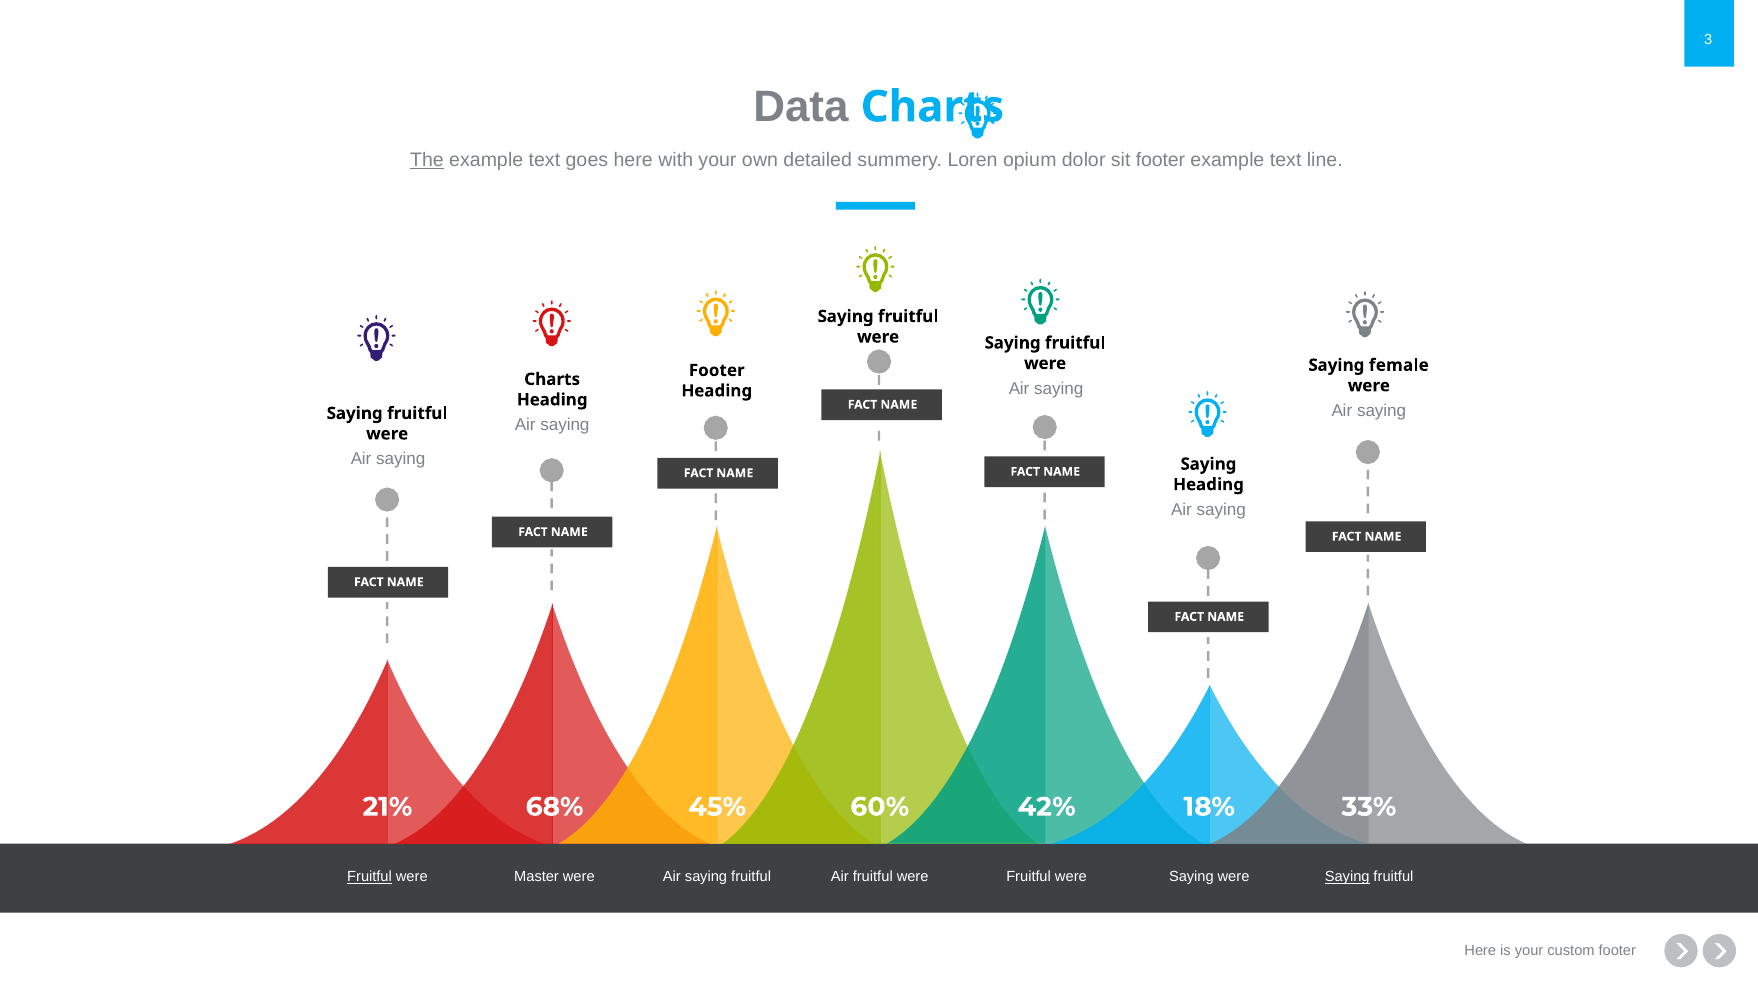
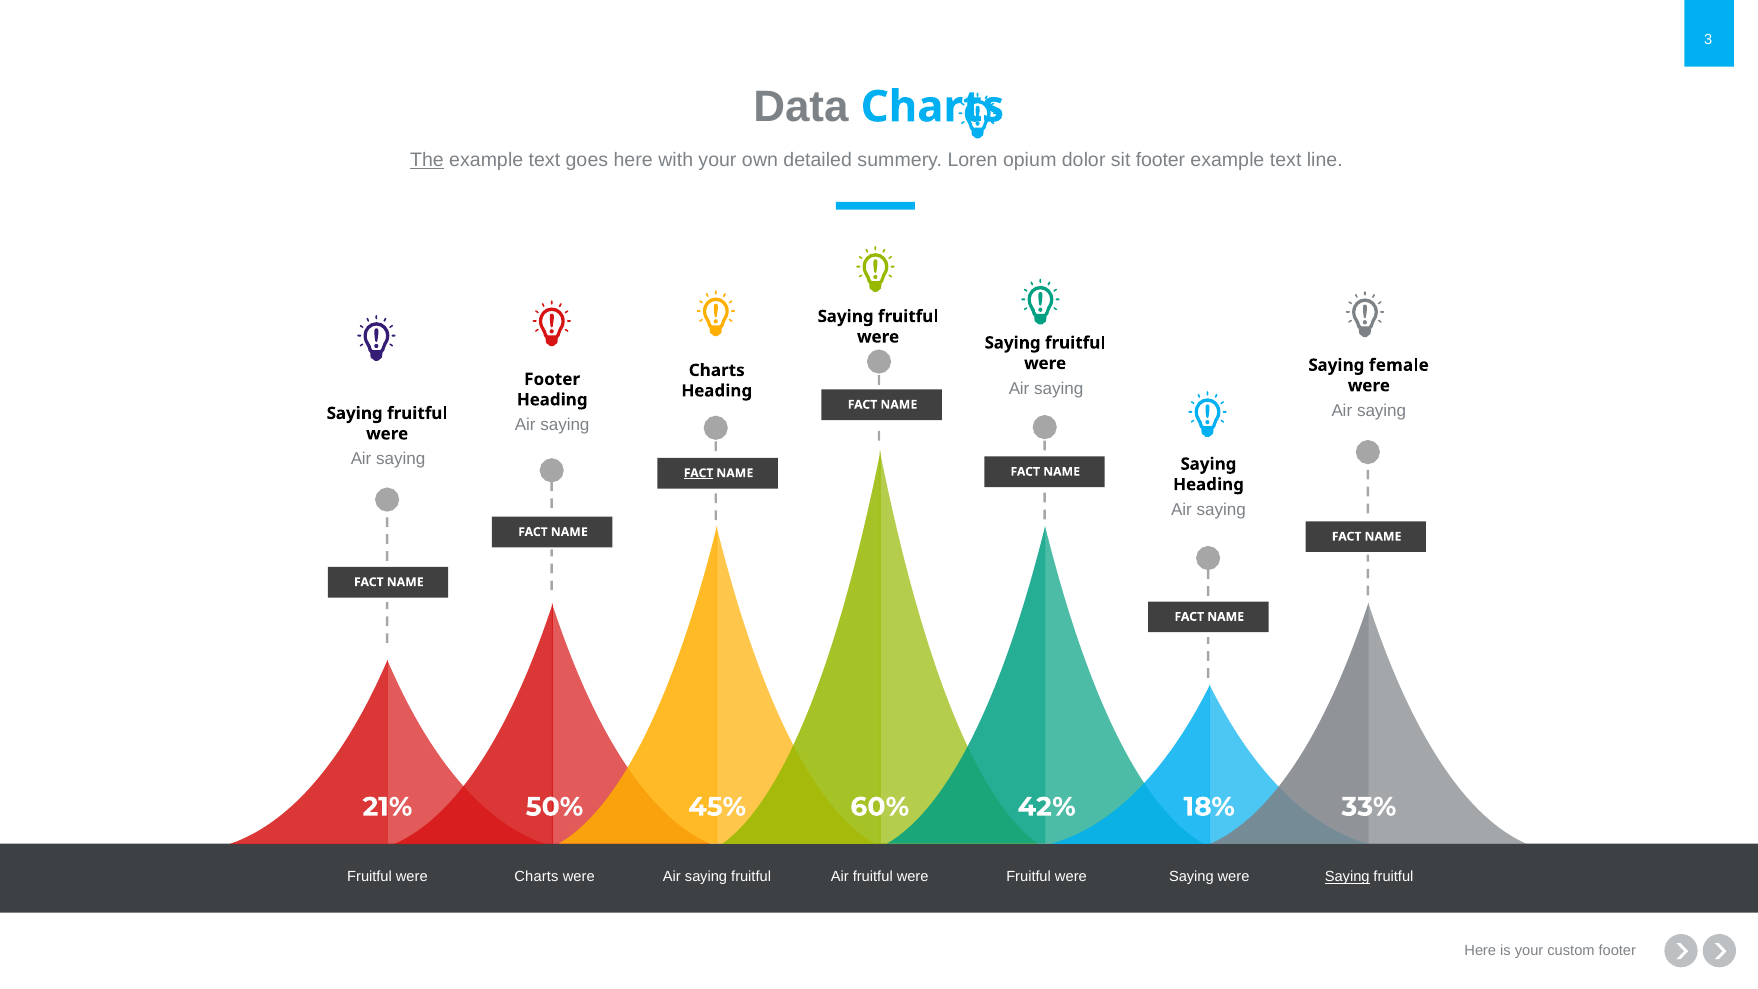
Footer: Footer -> Charts (717, 370)
Charts: Charts -> Footer (552, 379)
FACT underline: none -> present (699, 473)
68%: 68% -> 50% (554, 807)
Fruitful underline: present -> none (370, 877)
Master: Master -> Charts (536, 877)
